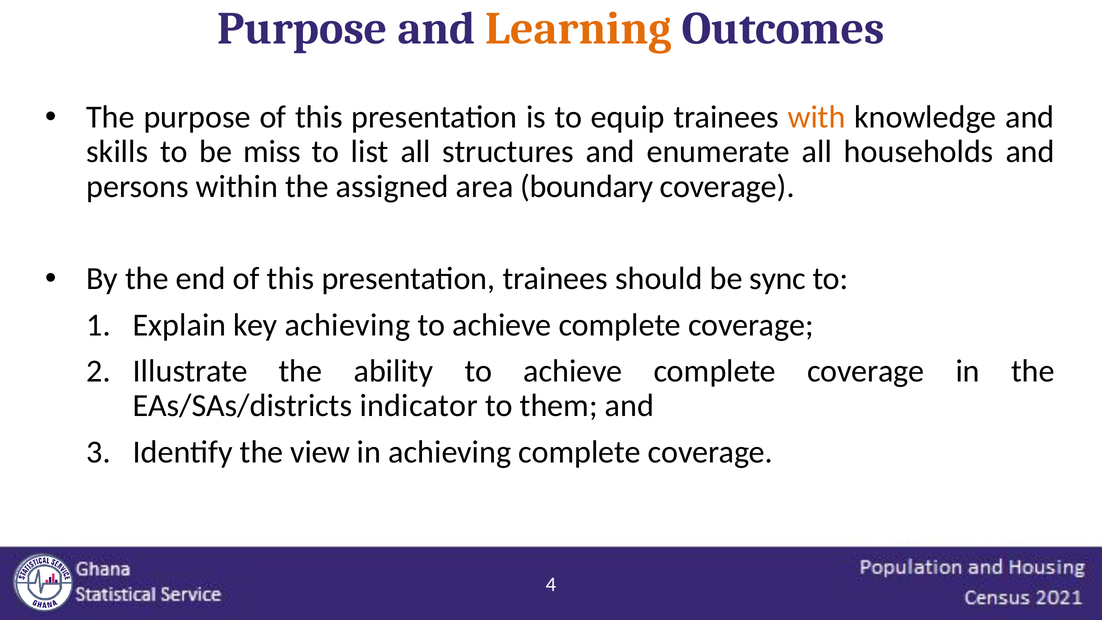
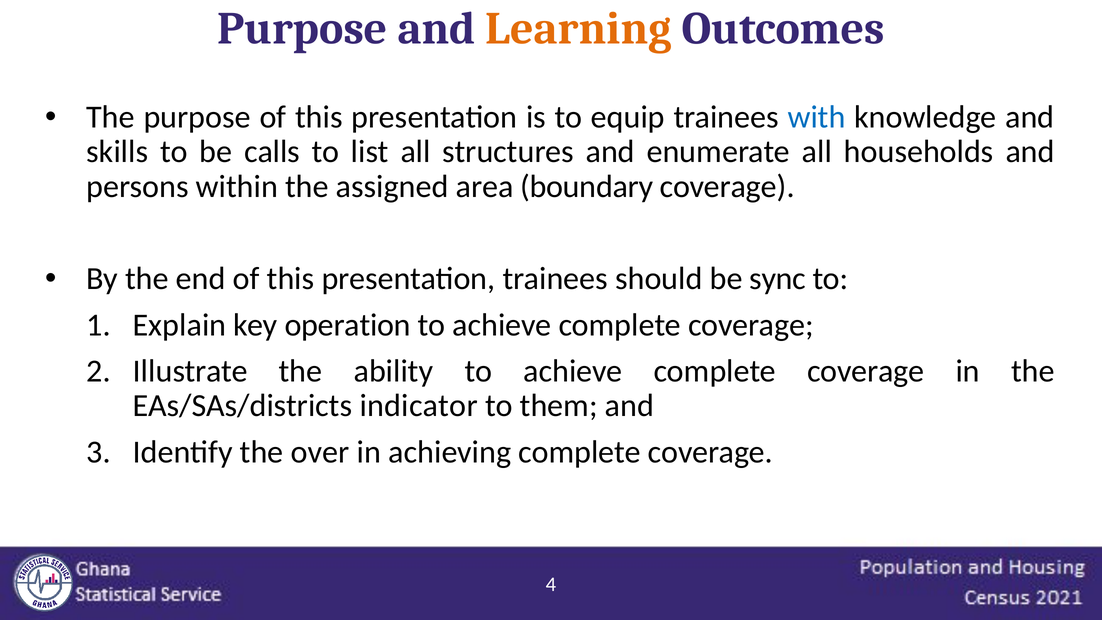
with colour: orange -> blue (817, 117)
miss: miss -> calls (272, 152)
key achieving: achieving -> operation (348, 325)
view: view -> over (320, 452)
